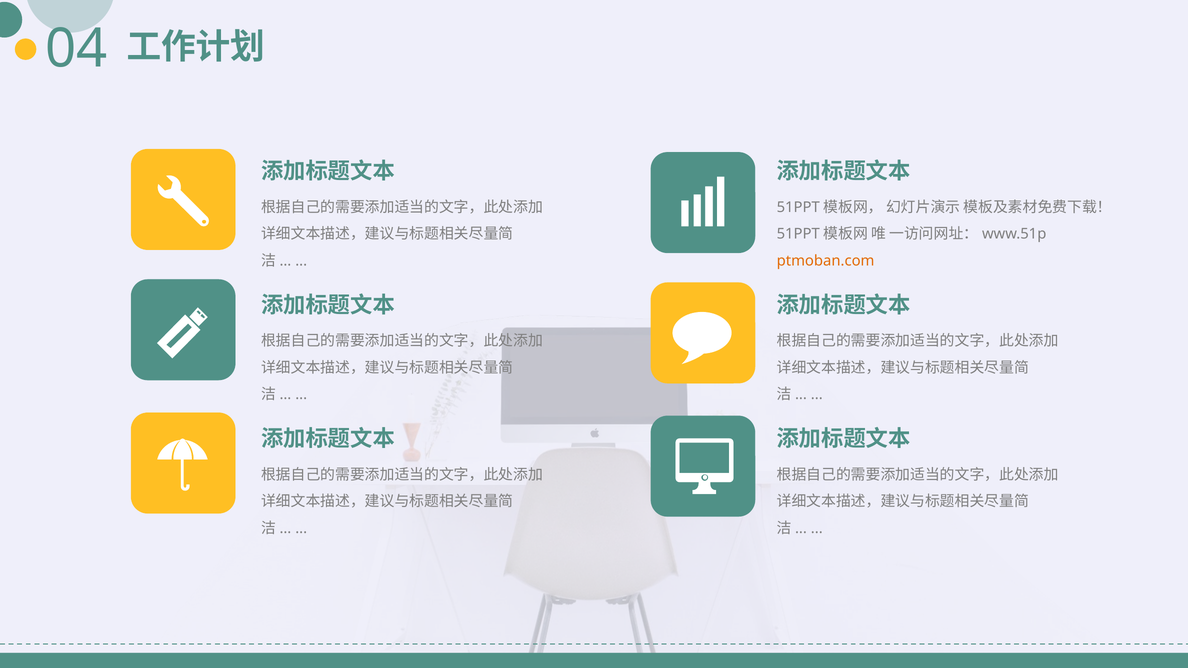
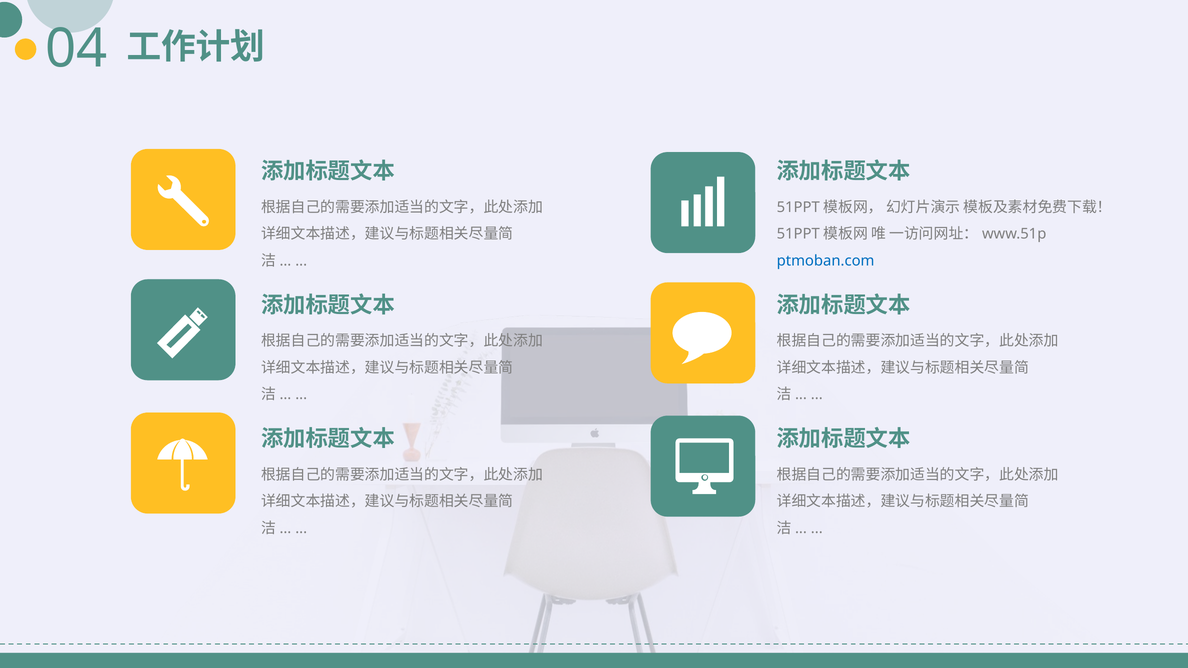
ptmoban.com colour: orange -> blue (826, 261)
